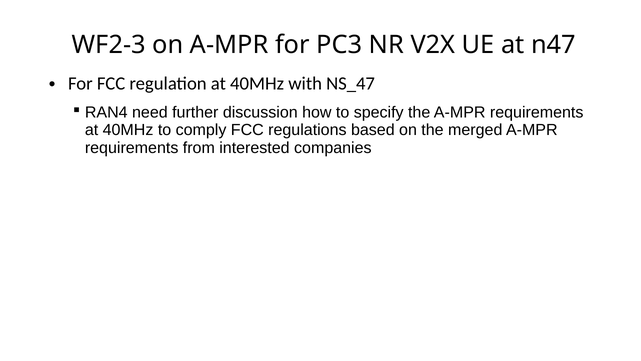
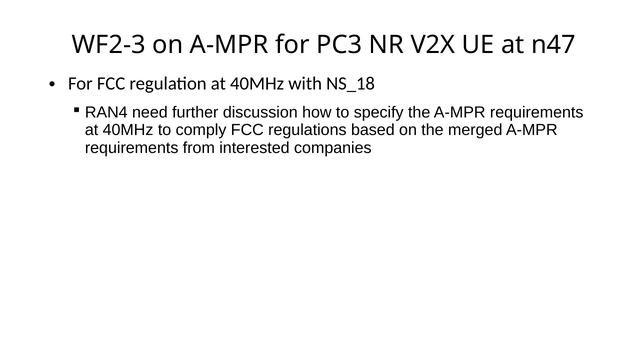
NS_47: NS_47 -> NS_18 (351, 84)
